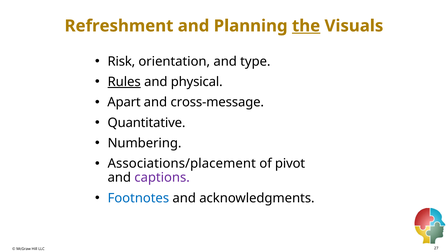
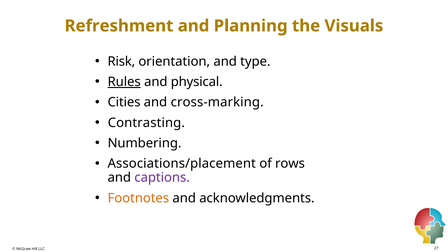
the underline: present -> none (306, 26)
Apart: Apart -> Cities (124, 102)
cross-message: cross-message -> cross-marking (217, 102)
Quantitative: Quantitative -> Contrasting (146, 123)
pivot: pivot -> rows (290, 164)
Footnotes colour: blue -> orange (138, 198)
